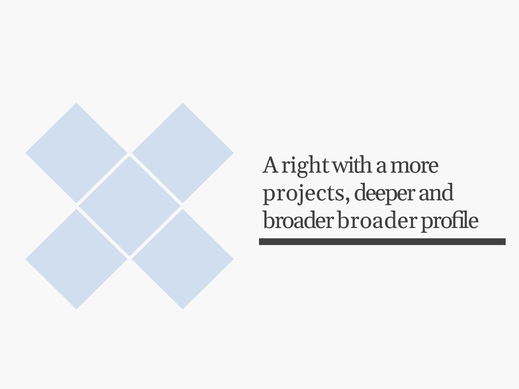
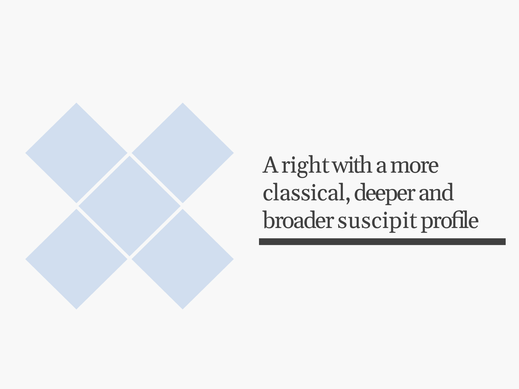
projects: projects -> classical (307, 193)
broader broader: broader -> suscipit (378, 221)
